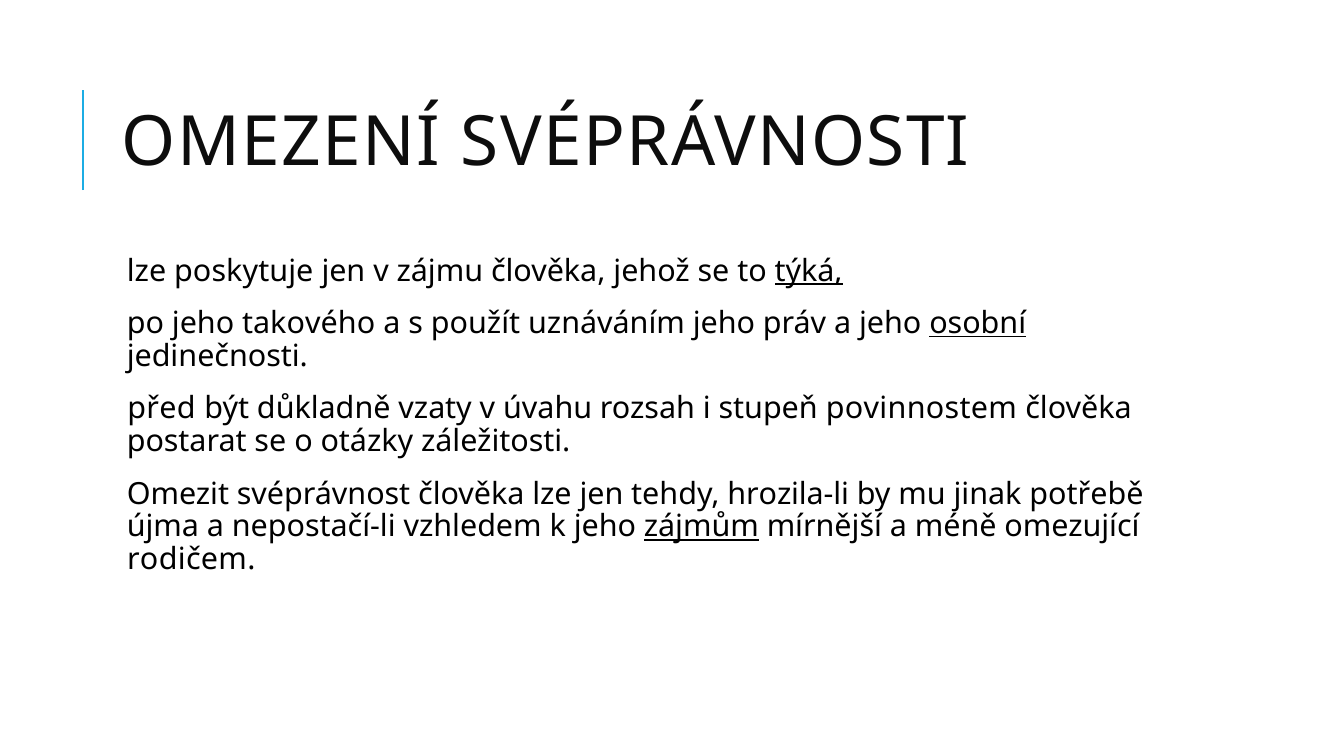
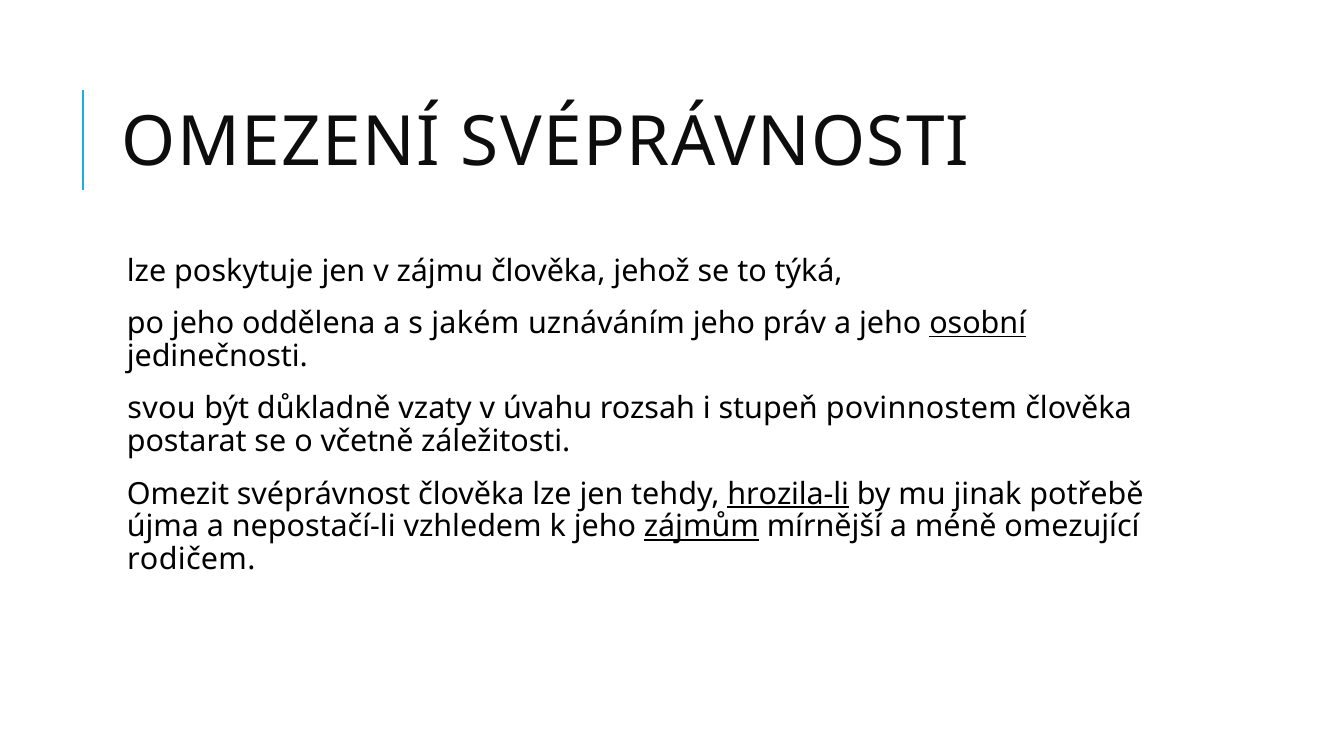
týká underline: present -> none (809, 271)
takového: takového -> oddělena (309, 323)
použít: použít -> jakém (475, 323)
před: před -> svou (162, 409)
otázky: otázky -> včetně (367, 442)
hrozila-li underline: none -> present (788, 494)
